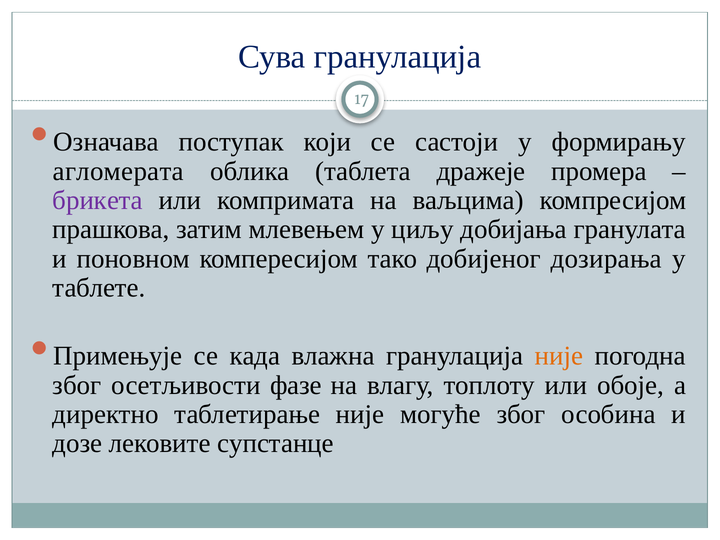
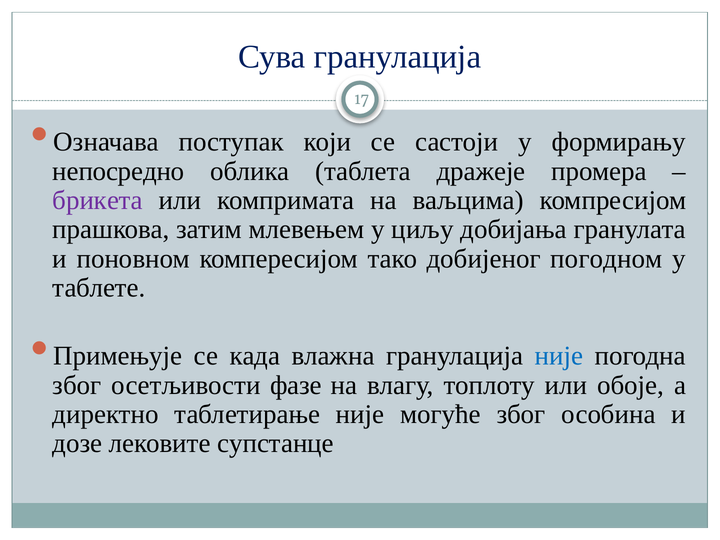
агломерата: агломерата -> непосредно (118, 171)
дозирања: дозирања -> погодном (606, 259)
није colour: orange -> blue (559, 356)
